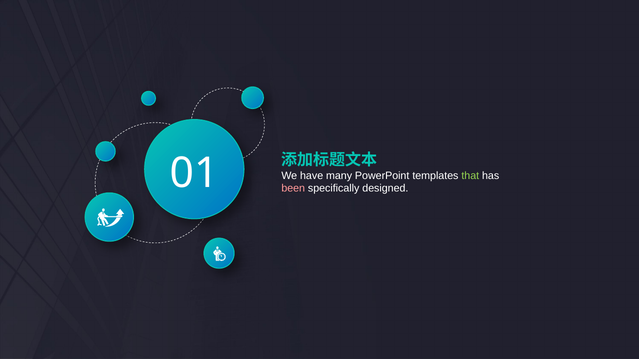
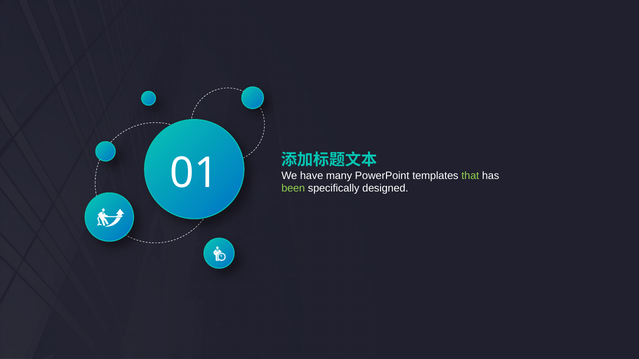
been colour: pink -> light green (293, 189)
